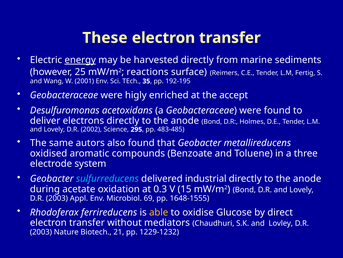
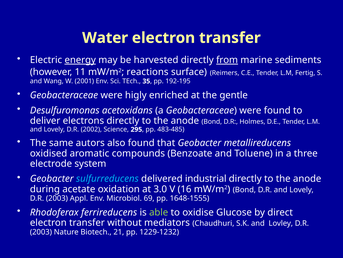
These: These -> Water (105, 38)
from underline: none -> present (227, 60)
25: 25 -> 11 (80, 72)
accept: accept -> gentle (234, 95)
0.3: 0.3 -> 3.0 (160, 189)
15: 15 -> 16 (185, 189)
able colour: yellow -> light green (159, 212)
